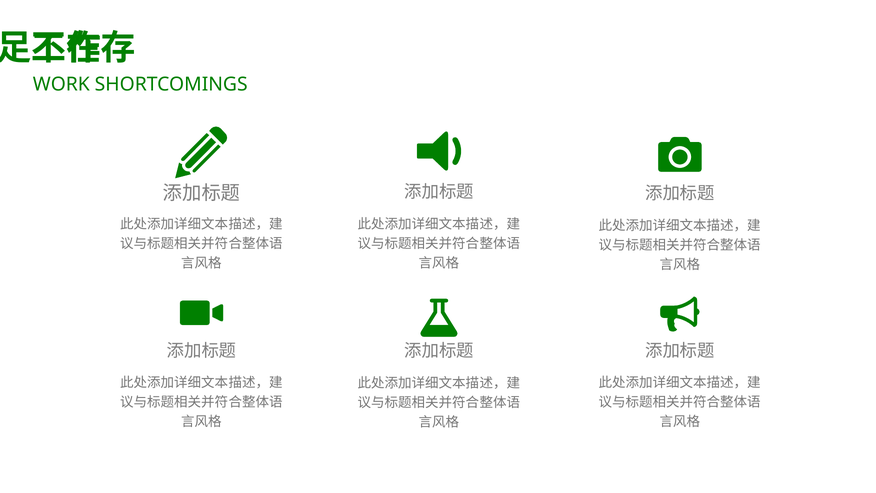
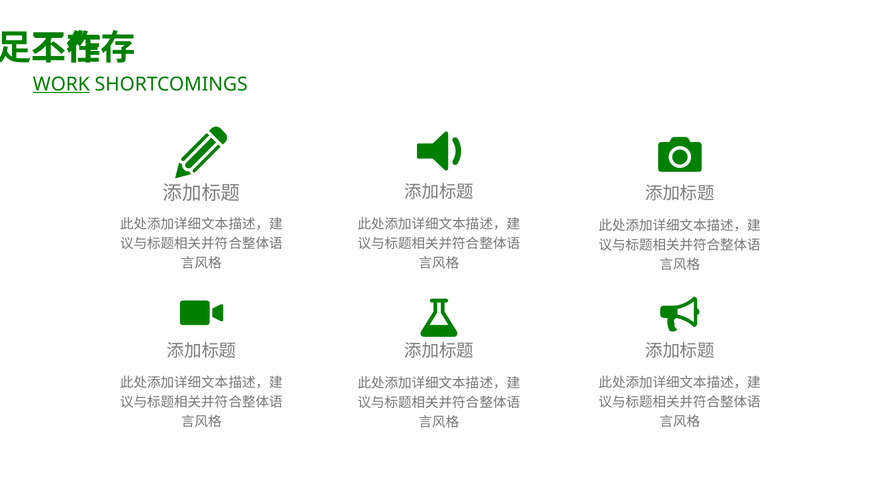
WORK underline: none -> present (61, 84)
